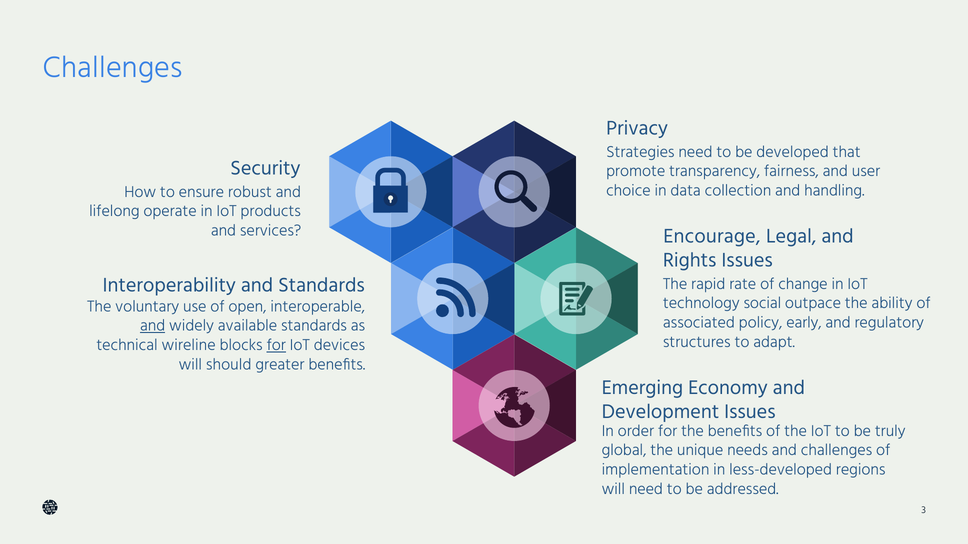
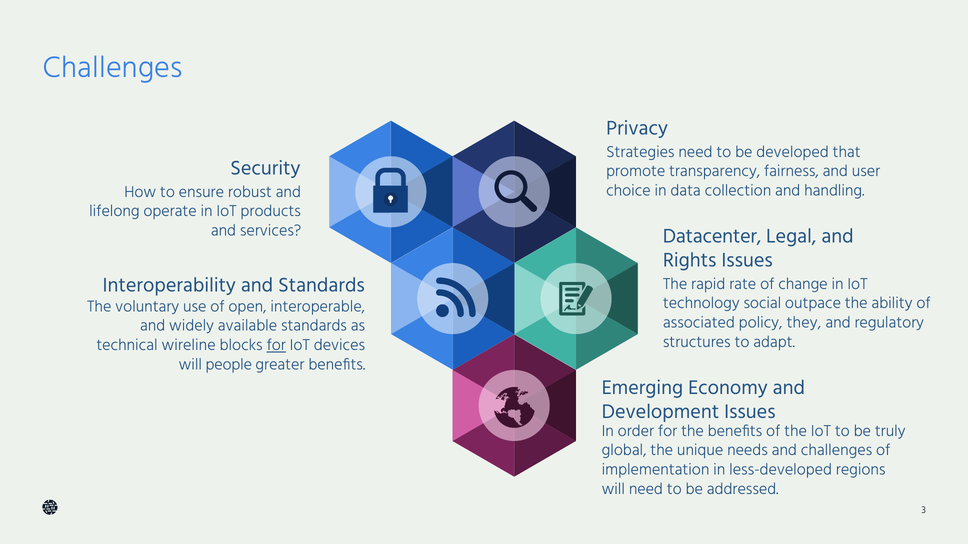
Encourage: Encourage -> Datacenter (712, 236)
early: early -> they (804, 323)
and underline: present -> none (153, 326)
should: should -> people (229, 365)
